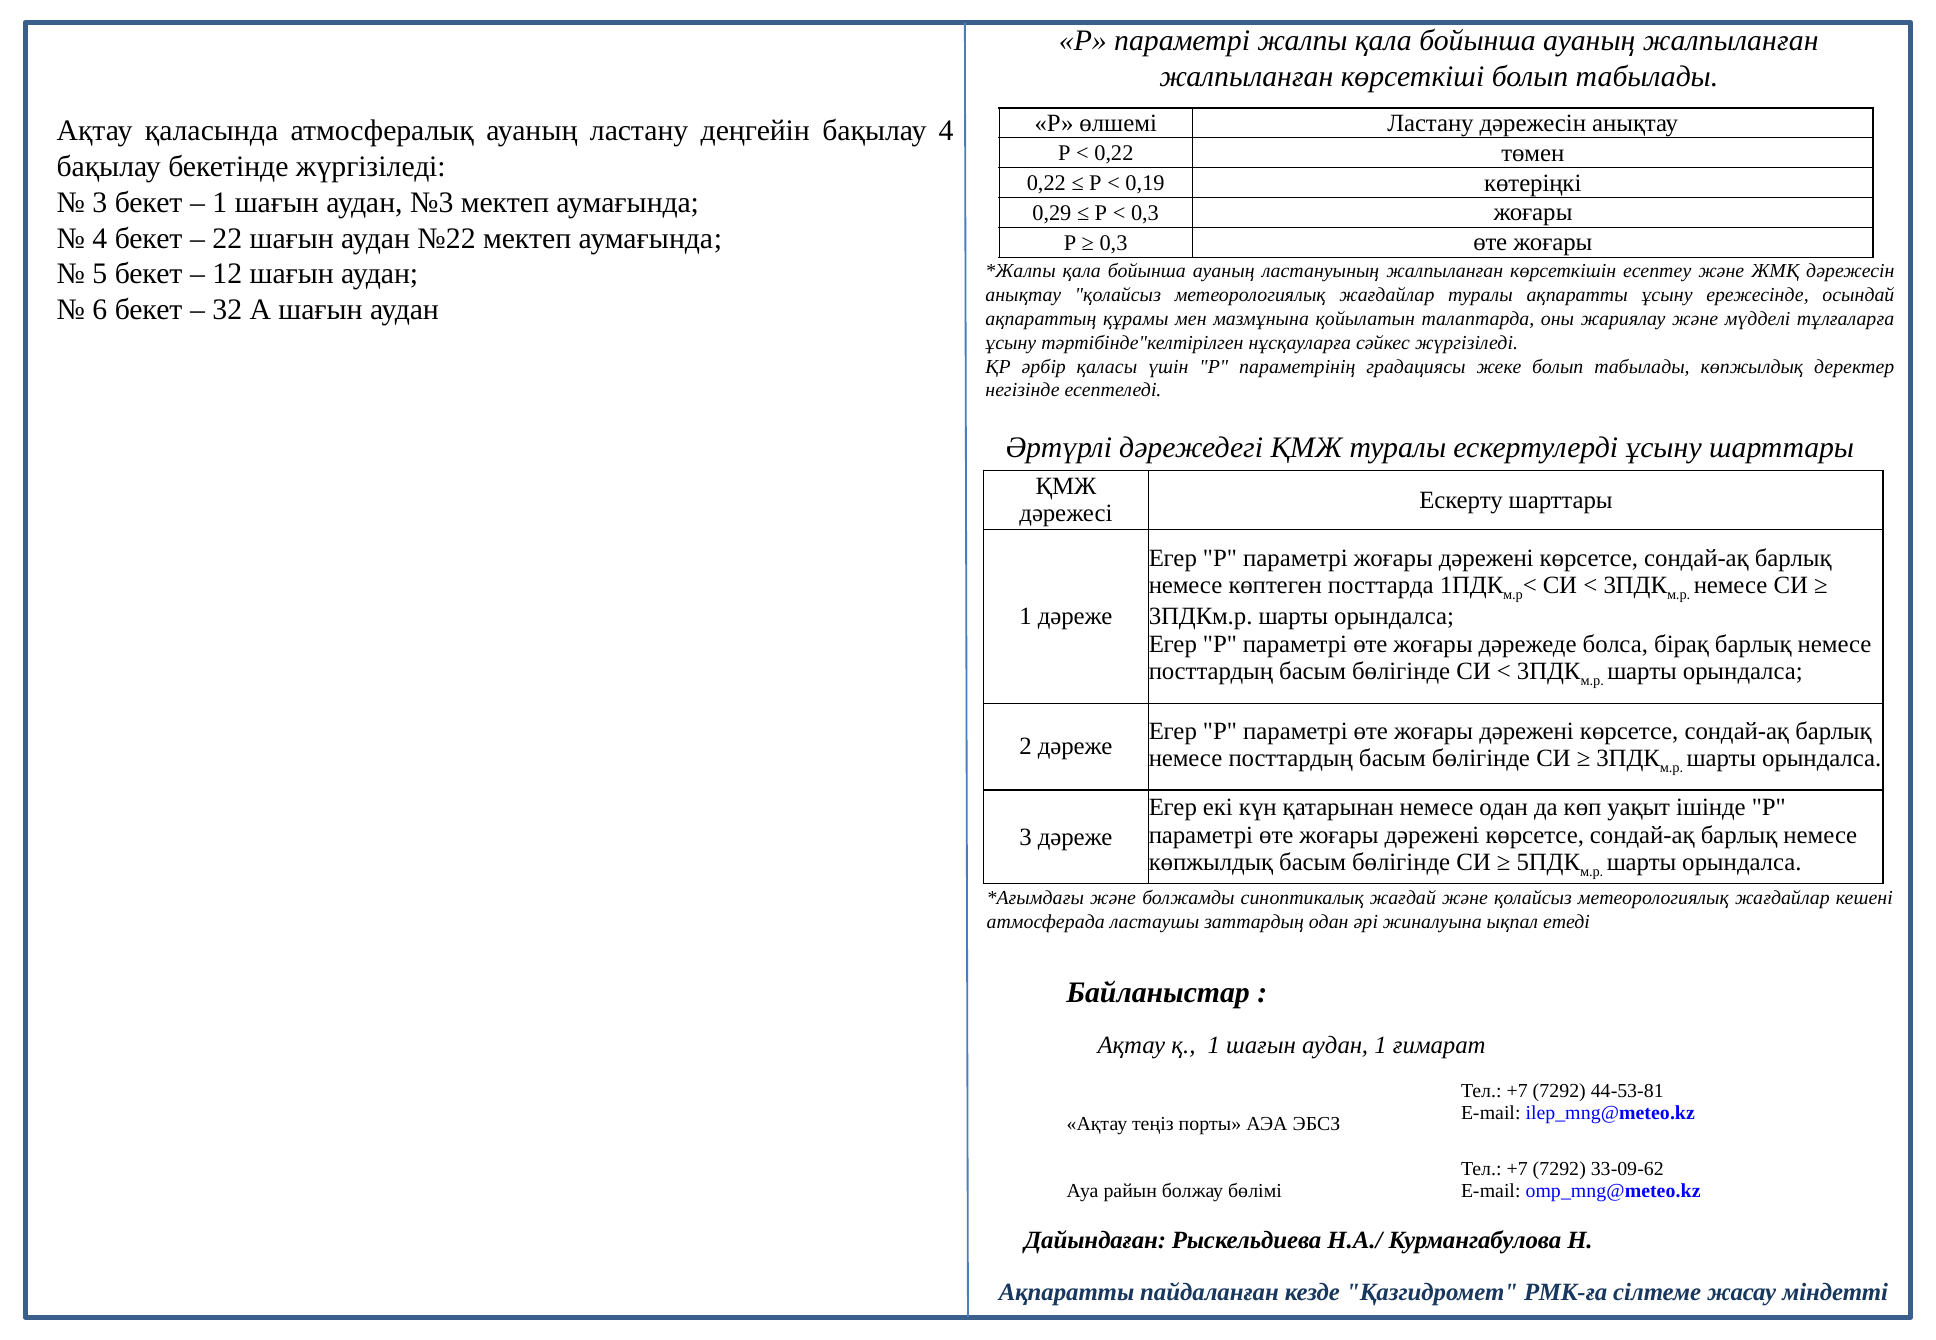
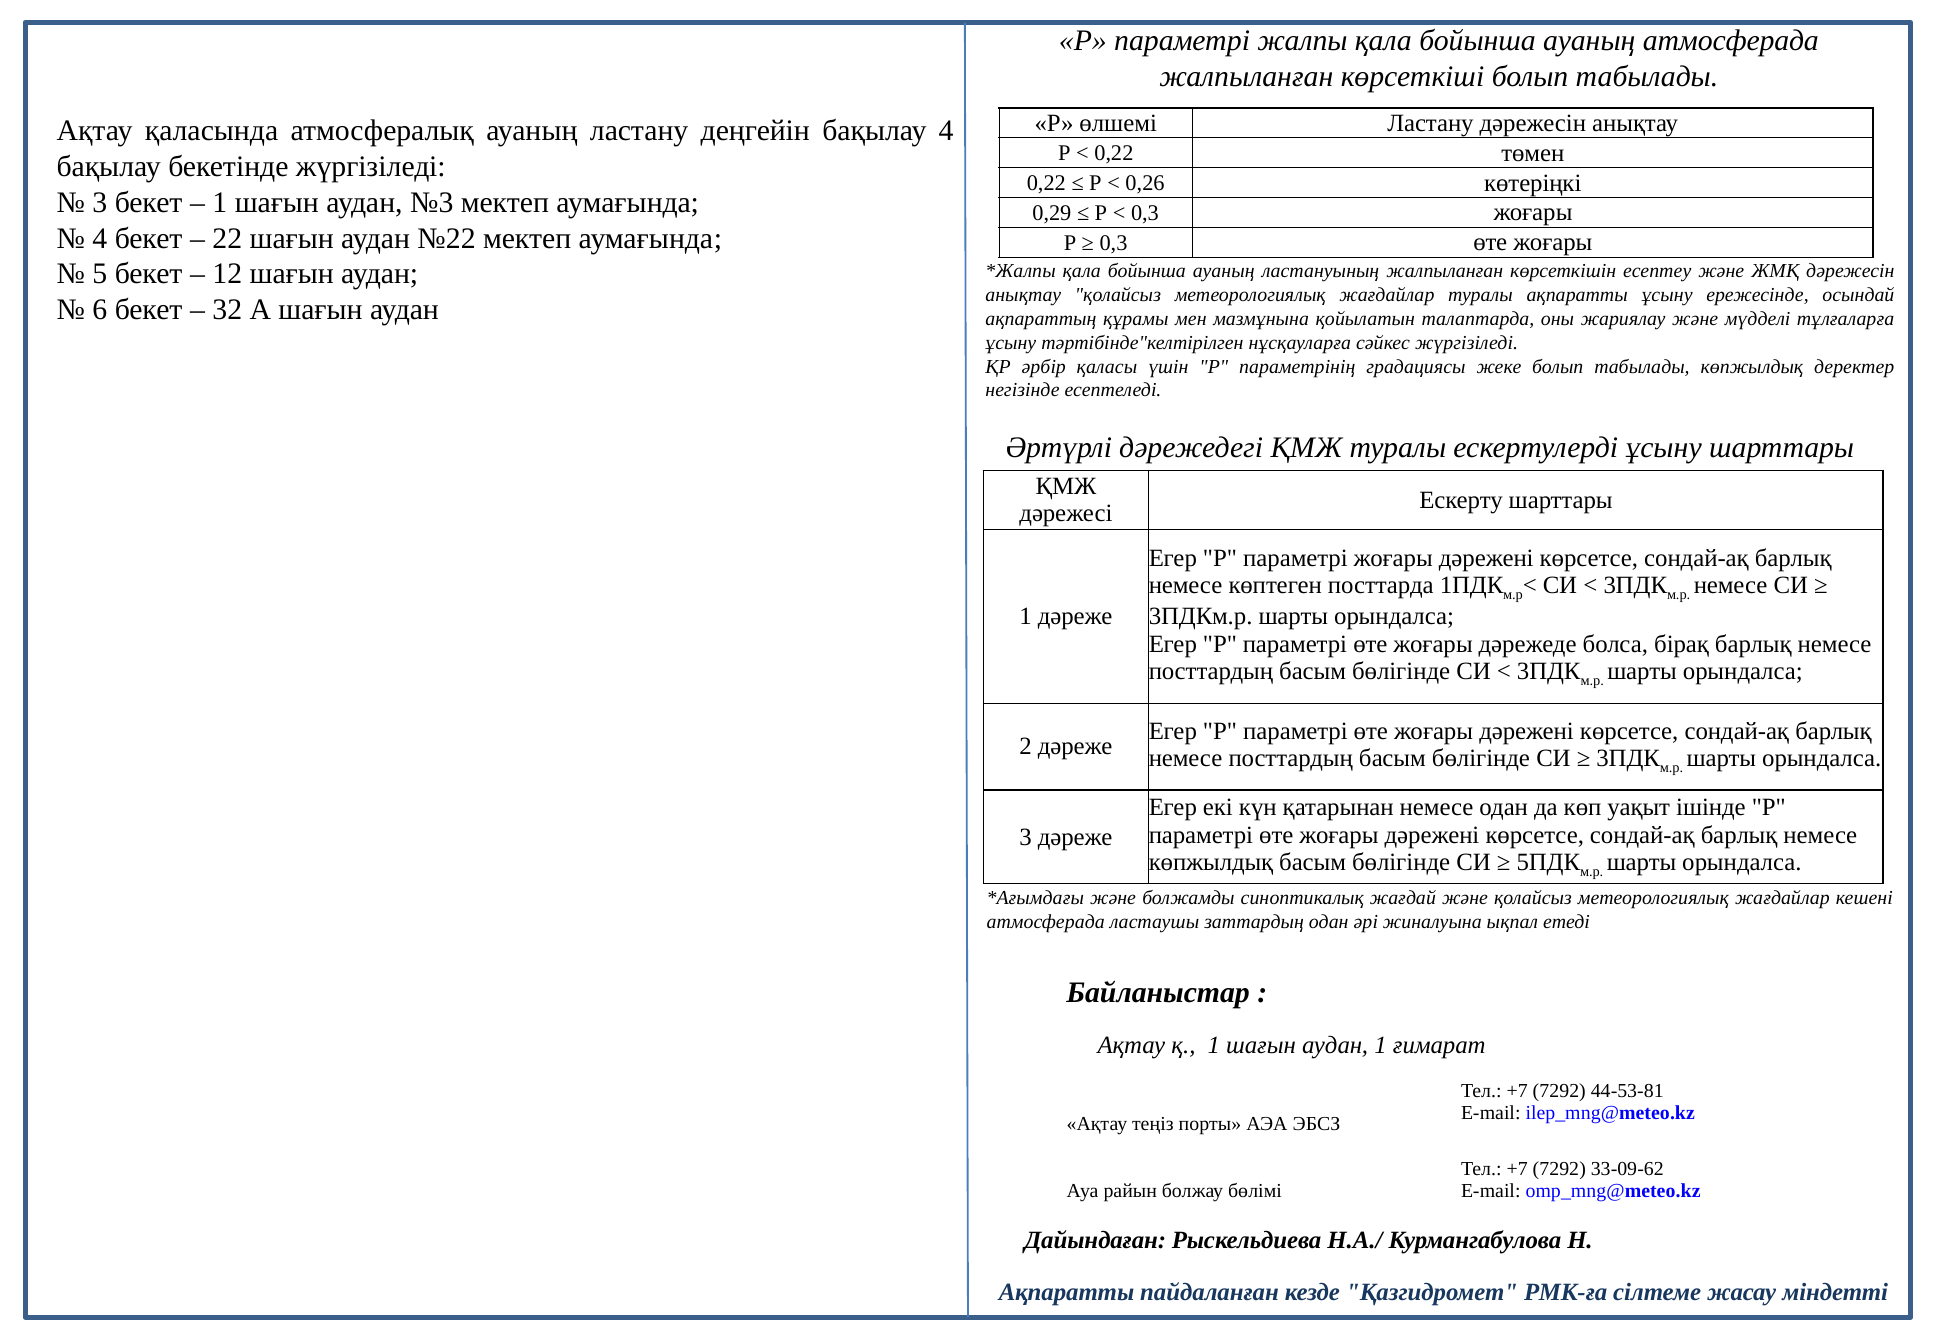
ауаның жалпыланған: жалпыланған -> атмосферада (1731, 41)
0,19: 0,19 -> 0,26 (1145, 183)
